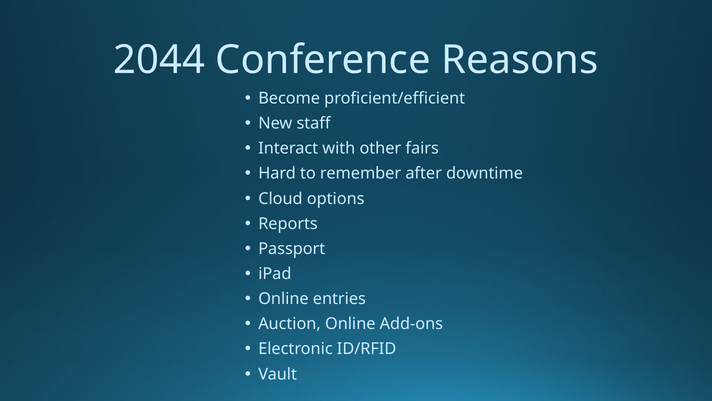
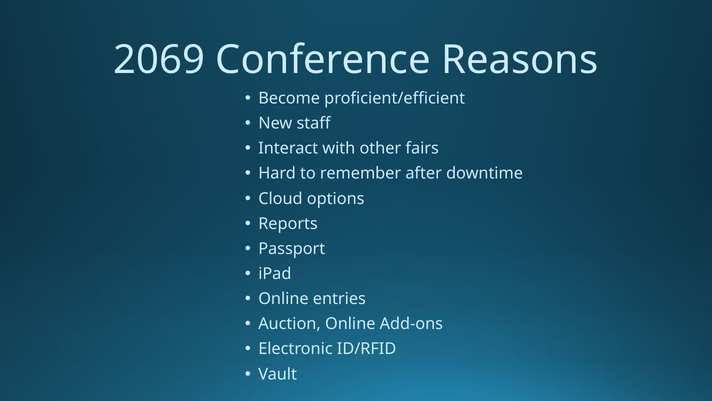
2044: 2044 -> 2069 (159, 60)
